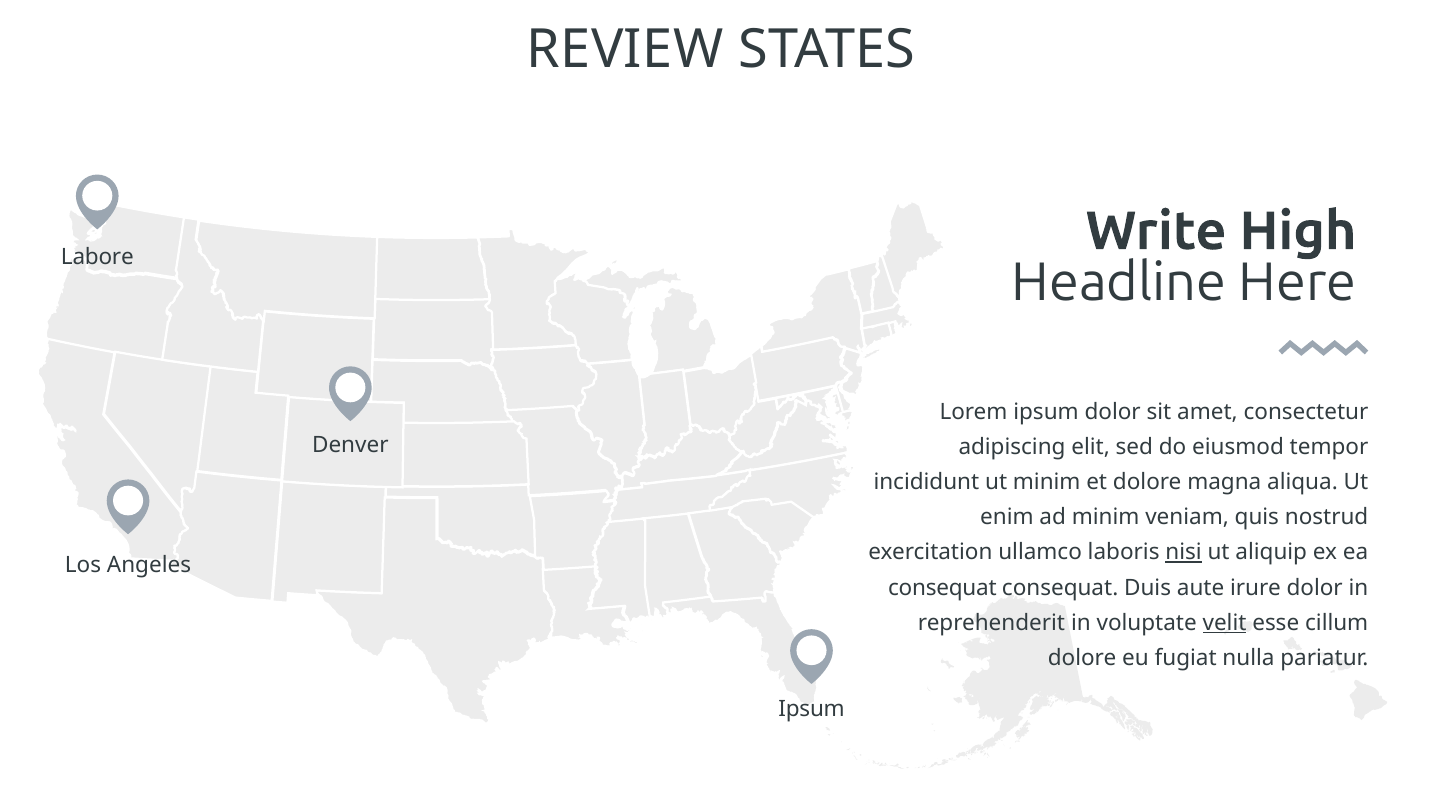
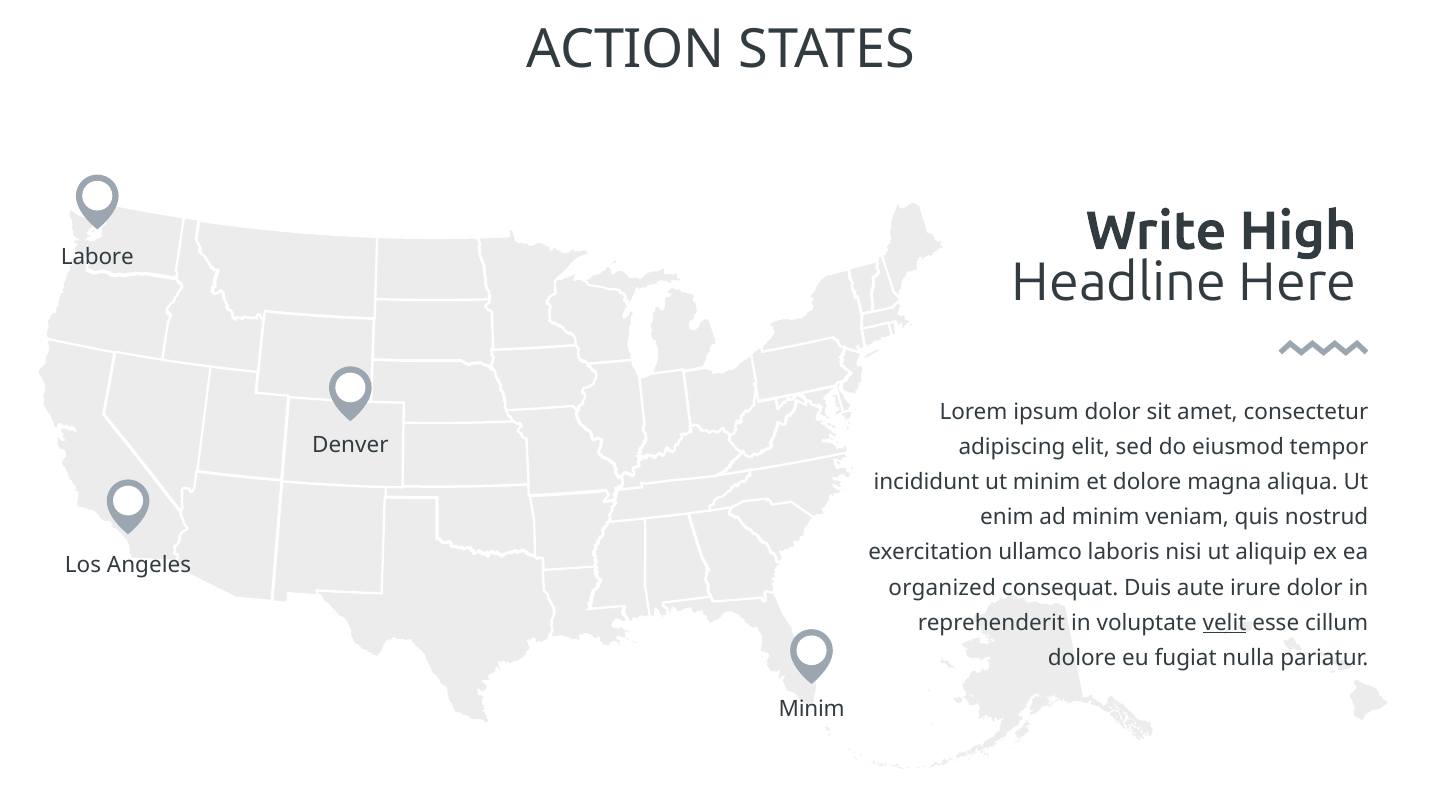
REVIEW: REVIEW -> ACTION (625, 50)
nisi underline: present -> none (1184, 553)
consequat: consequat -> organized (942, 588)
Ipsum: Ipsum -> Minim (812, 709)
